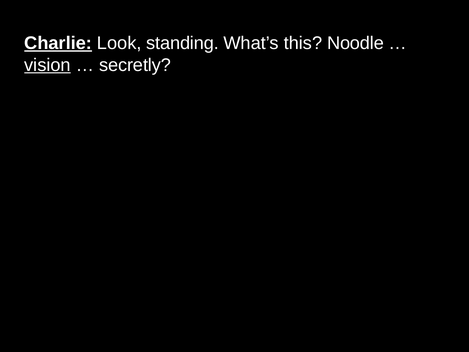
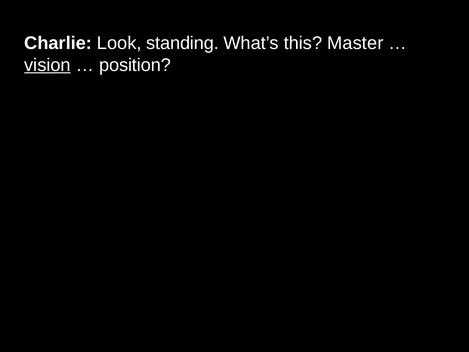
Charlie underline: present -> none (58, 43)
Noodle: Noodle -> Master (355, 43)
secretly: secretly -> position (135, 65)
